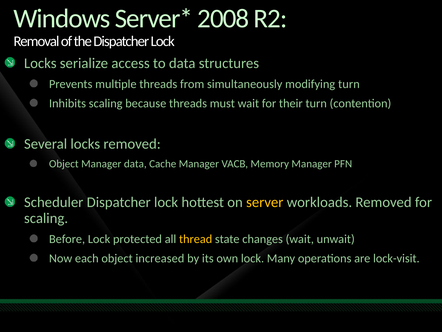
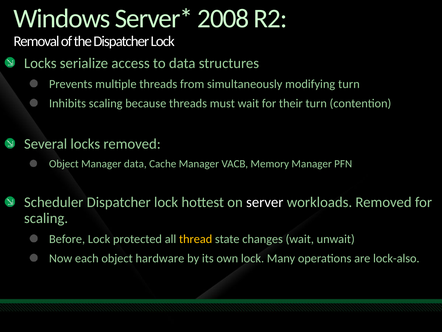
server colour: yellow -> white (265, 202)
increased: increased -> hardware (160, 258)
lock-visit: lock-visit -> lock-also (396, 258)
